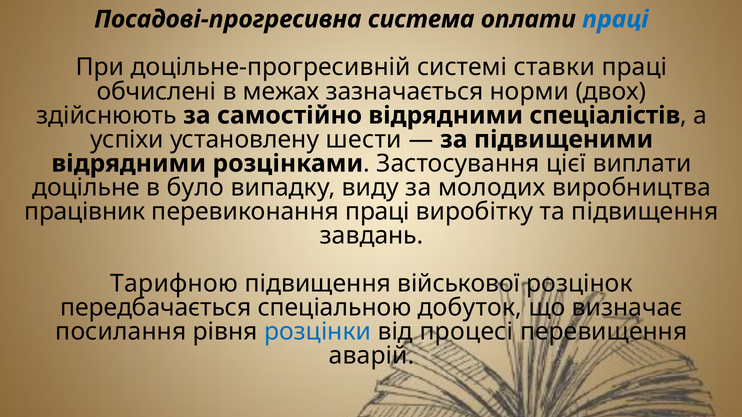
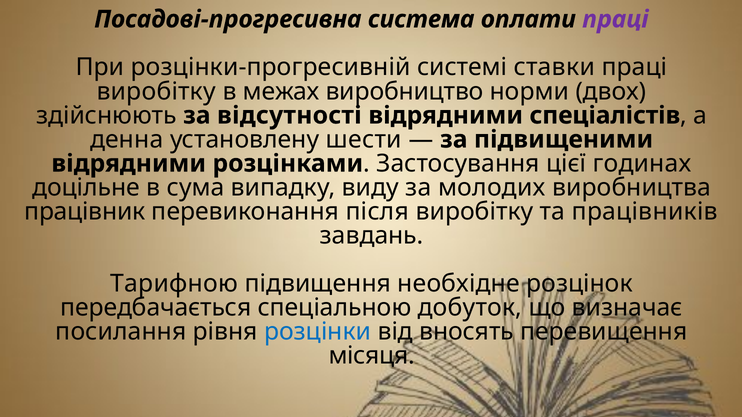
праці colour: blue -> purple (615, 19)
доцільне-прогресивній: доцільне-прогресивній -> розцінки-прогресивній (271, 67)
обчислені: обчислені -> виробітку (156, 91)
зазначається: зазначається -> виробництво (405, 91)
самостійно: самостійно -> відсутності (289, 116)
успіхи: успіхи -> денна (127, 140)
виплати: виплати -> годинах (642, 164)
було: було -> сума (196, 188)
перевиконання праці: праці -> після (377, 212)
та підвищення: підвищення -> працівників (645, 212)
військової: військової -> необхідне (459, 284)
процесі: процесі -> вносять (467, 332)
аварій: аварій -> місяця (372, 356)
